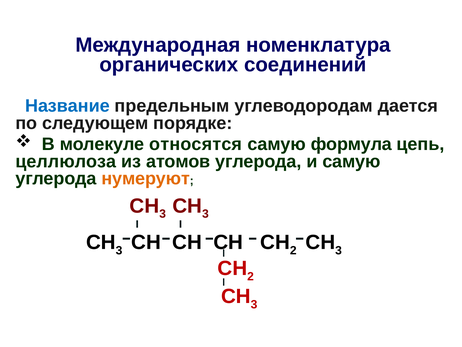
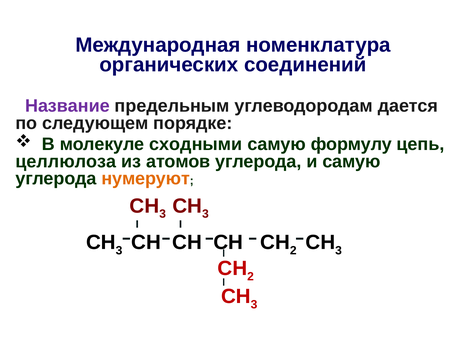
Название colour: blue -> purple (67, 106)
относятся: относятся -> сходными (196, 144)
формула: формула -> формулу (351, 144)
